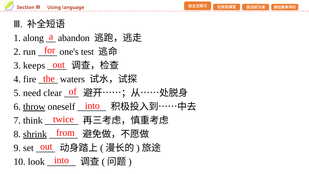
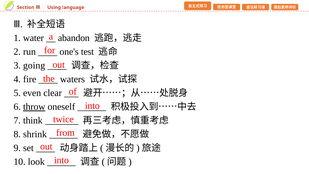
along: along -> water (33, 38)
keeps: keeps -> going (34, 65)
need: need -> even (32, 93)
shrink underline: present -> none (35, 134)
